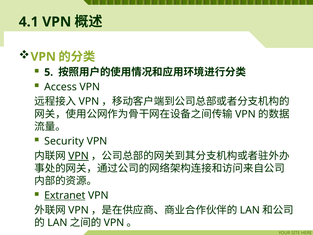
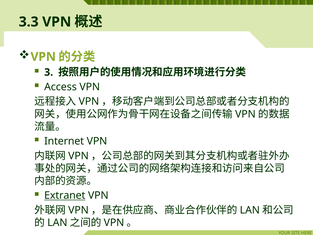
4.1: 4.1 -> 3.3 (29, 22)
5: 5 -> 3 (49, 72)
Security: Security -> Internet (64, 141)
VPN underline: present -> none (78, 156)
